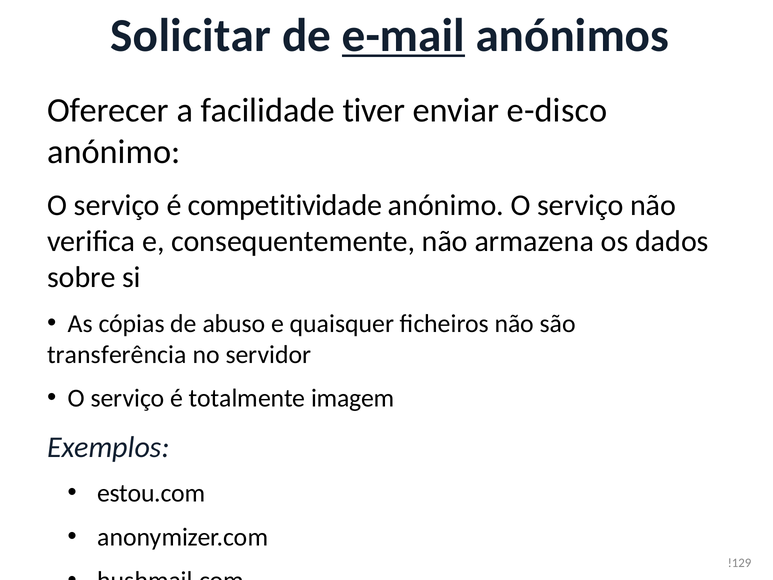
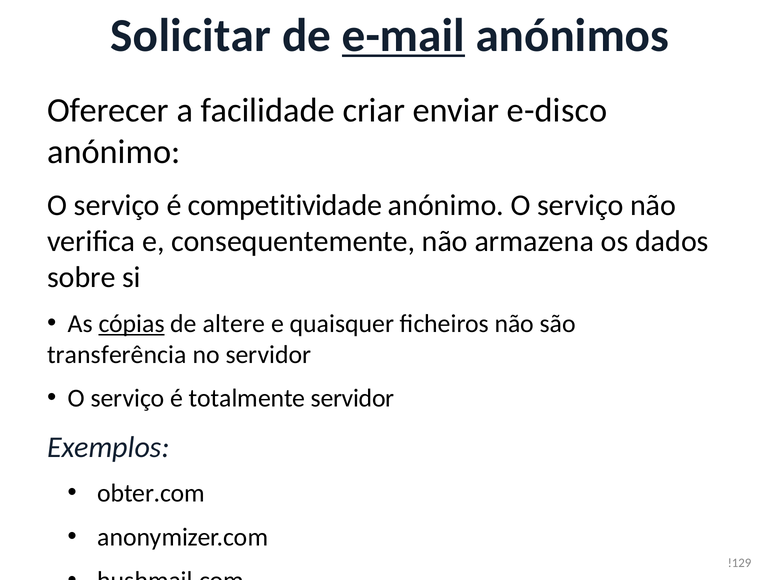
tiver: tiver -> criar (374, 111)
cópias underline: none -> present (132, 323)
abuso: abuso -> altere (234, 323)
totalmente imagem: imagem -> servidor (353, 398)
estou.com: estou.com -> obter.com (151, 493)
